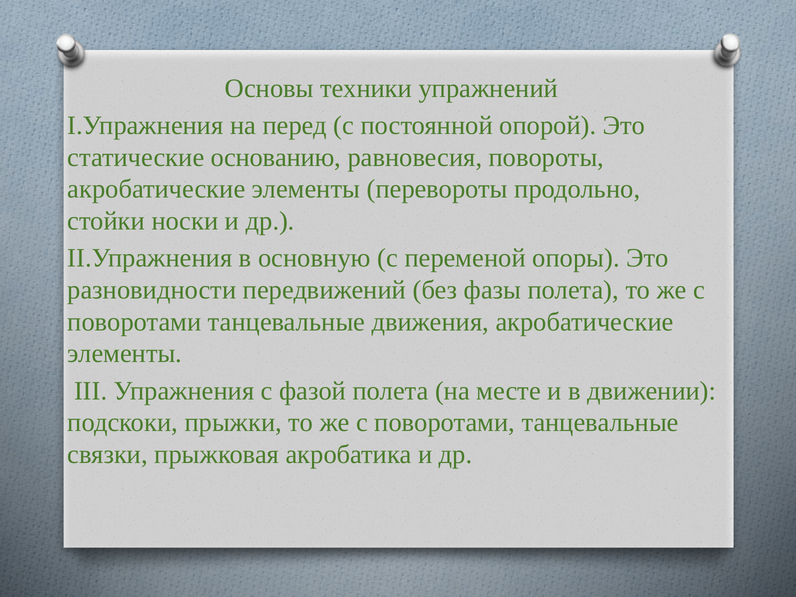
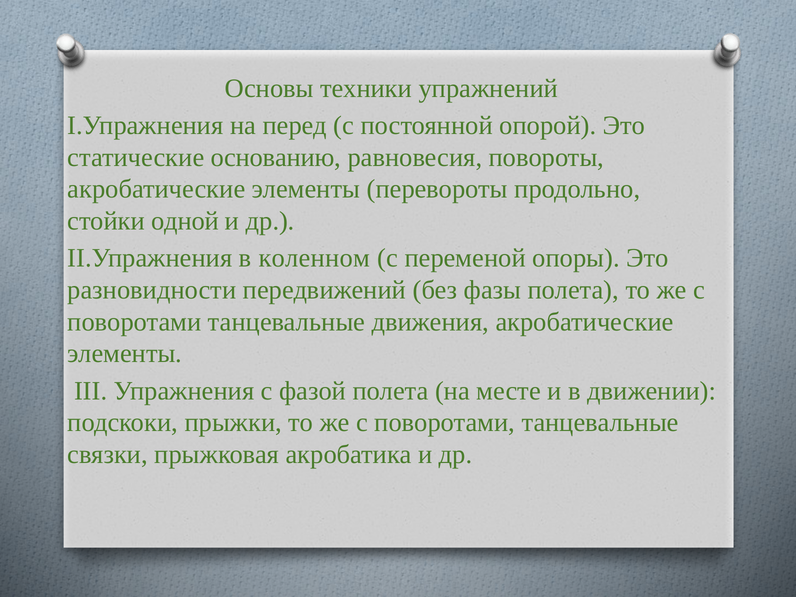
носки: носки -> одной (185, 221)
основную: основную -> коленном (314, 258)
